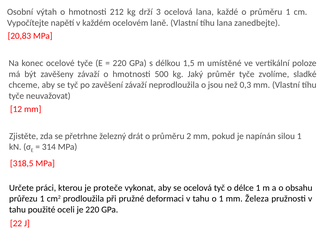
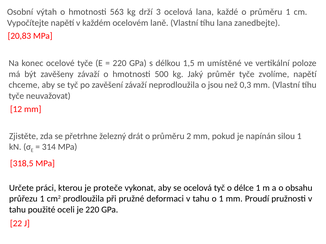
212: 212 -> 563 (117, 12)
zvolíme sladké: sladké -> napětí (305, 74)
Železa: Železa -> Proudí (257, 199)
